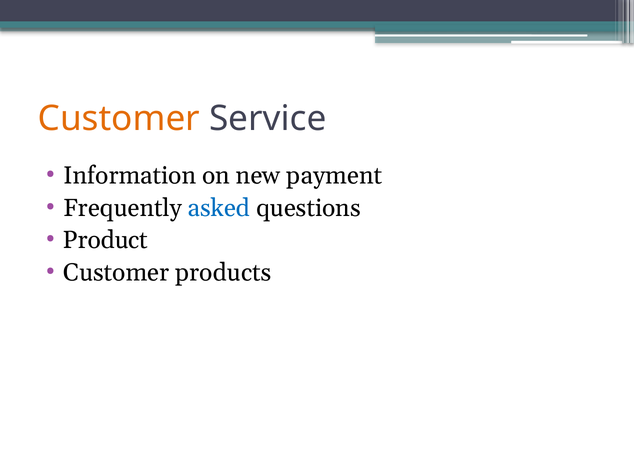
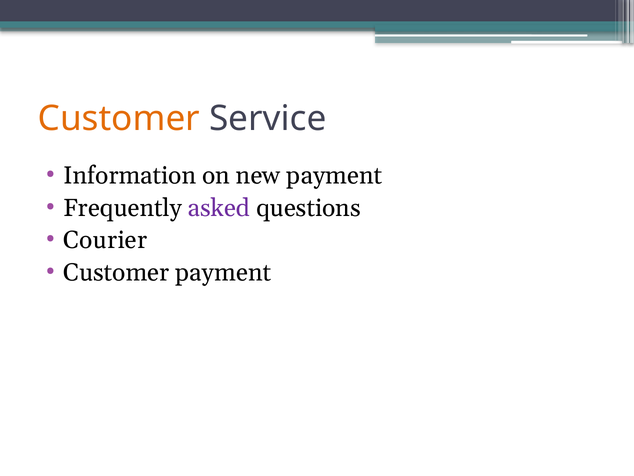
asked colour: blue -> purple (219, 208)
Product: Product -> Courier (105, 240)
Customer products: products -> payment (223, 272)
